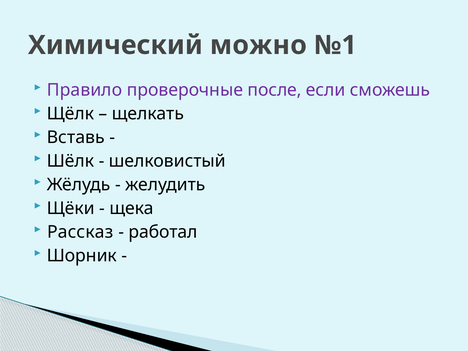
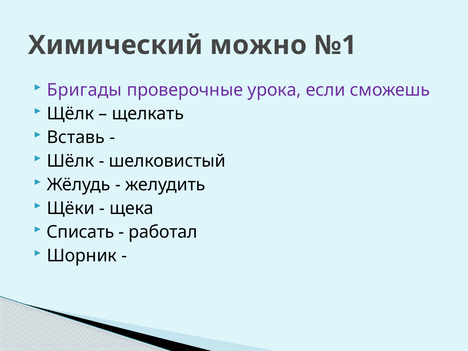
Правило: Правило -> Бригады (84, 90)
после: после -> урока (274, 90)
Рассказ: Рассказ -> Списать (80, 232)
